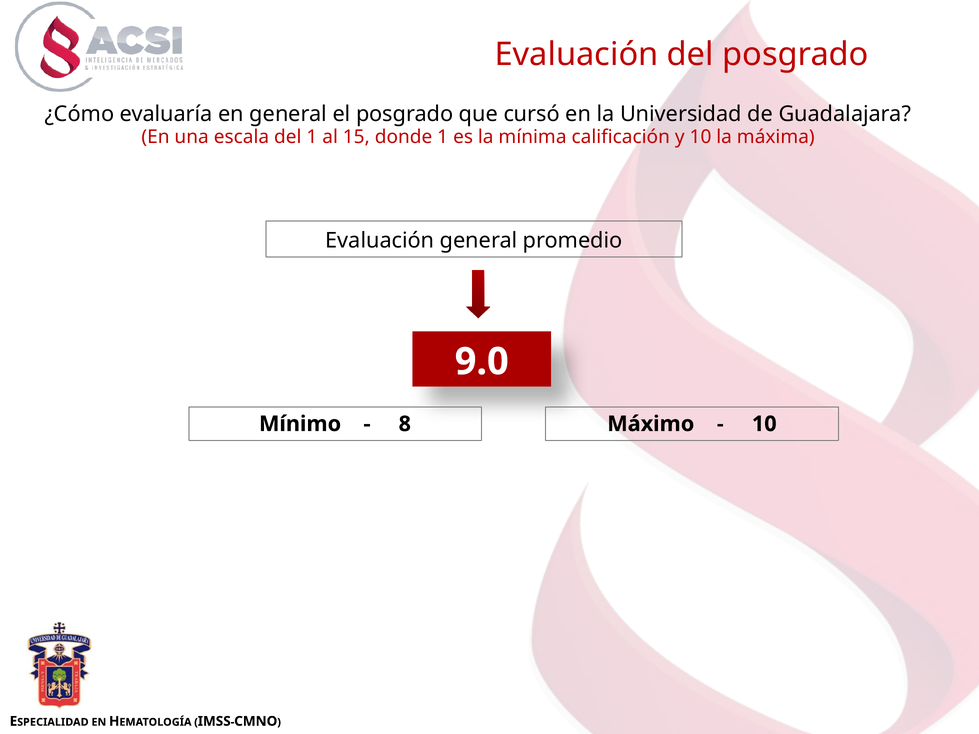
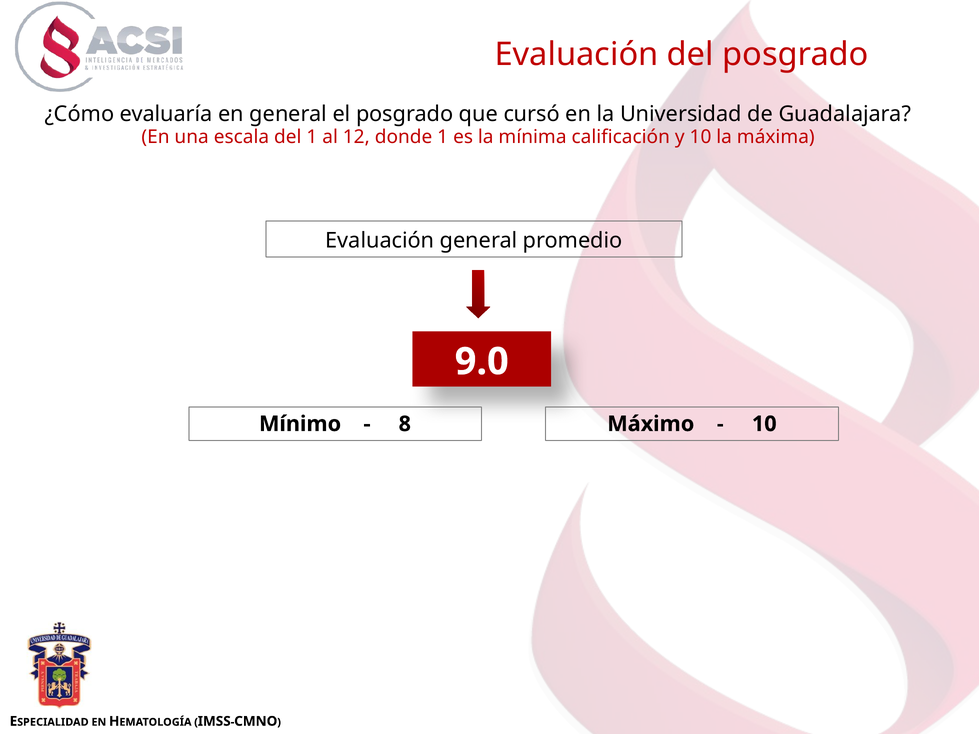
15: 15 -> 12 (356, 137)
